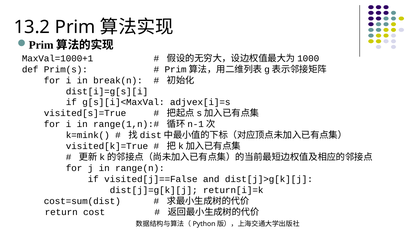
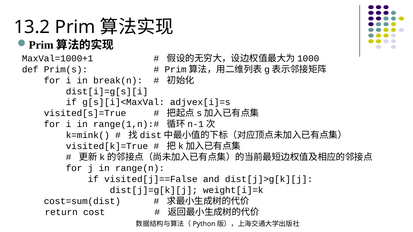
return[i]=k: return[i]=k -> weight[i]=k (233, 191)
